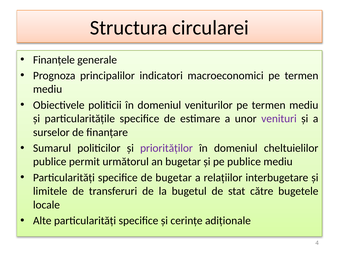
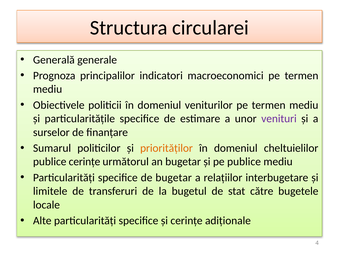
Finanțele: Finanțele -> Generală (54, 60)
priorităților colour: purple -> orange (167, 148)
publice permit: permit -> cerințe (85, 161)
